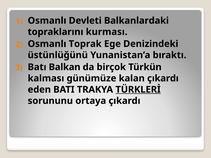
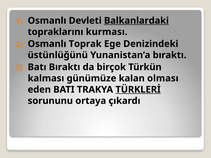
Balkanlardaki underline: none -> present (136, 21)
Batı Balkan: Balkan -> Bıraktı (65, 67)
kalan çıkardı: çıkardı -> olması (163, 78)
